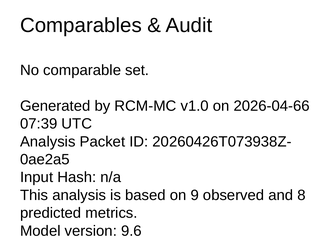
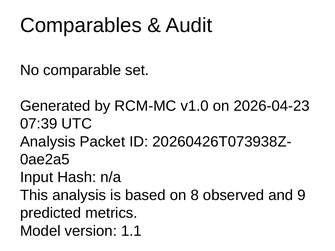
2026-04-66: 2026-04-66 -> 2026-04-23 (272, 106)
9: 9 -> 8 (195, 195)
8: 8 -> 9 (302, 195)
9.6: 9.6 -> 1.1 (131, 231)
